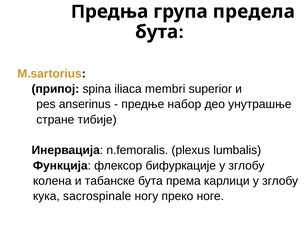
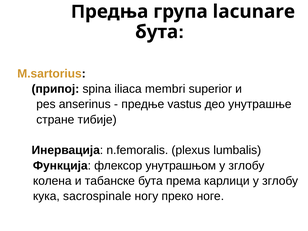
пределa: пределa -> lacunare (254, 12)
набор: набор -> vastus (184, 104)
бифуркације: бифуркације -> унутрашњом (181, 166)
